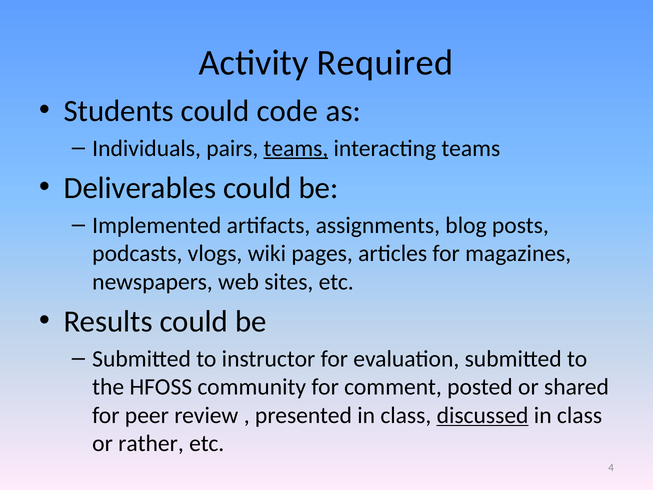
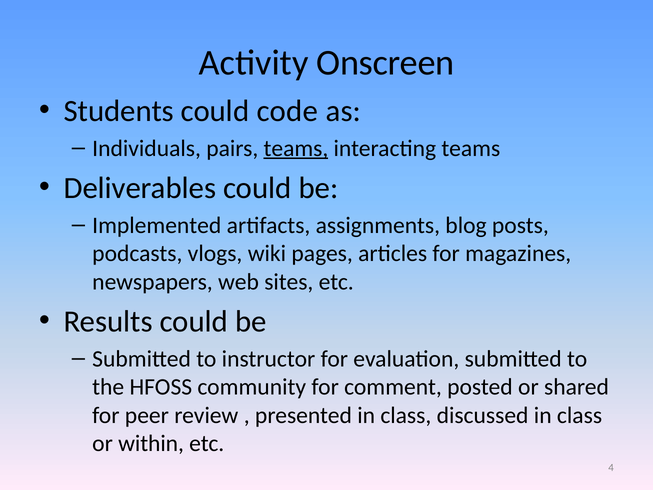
Required: Required -> Onscreen (385, 63)
discussed underline: present -> none (483, 415)
rather: rather -> within (151, 443)
